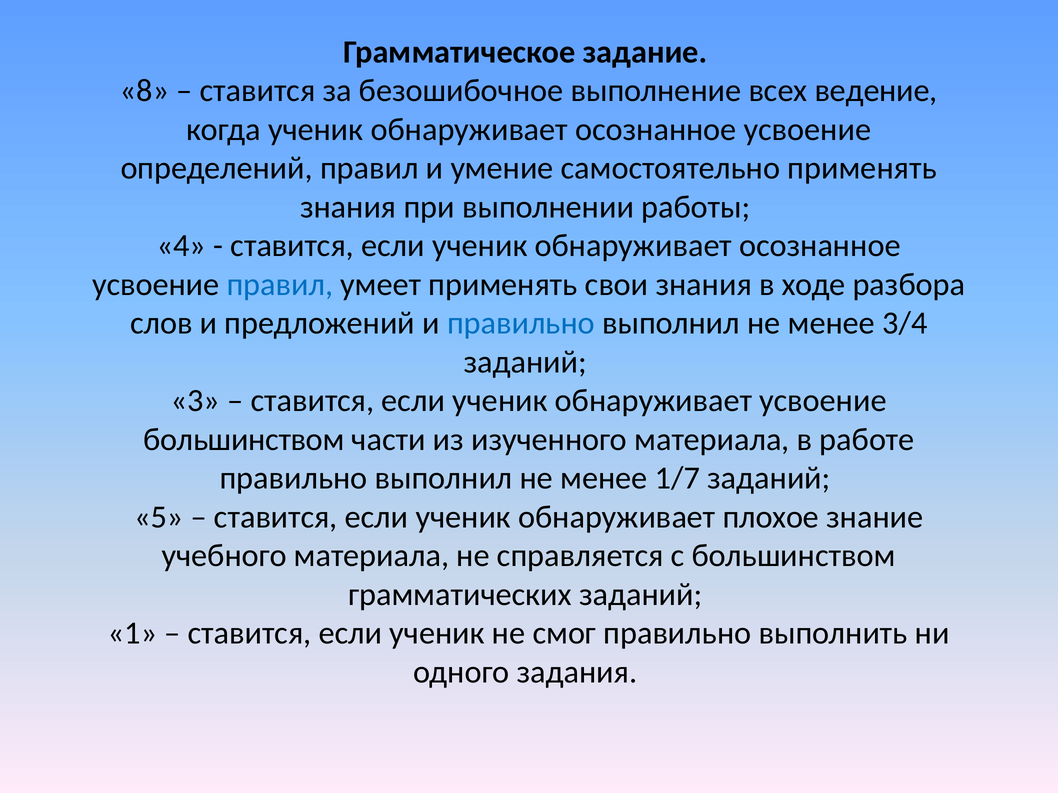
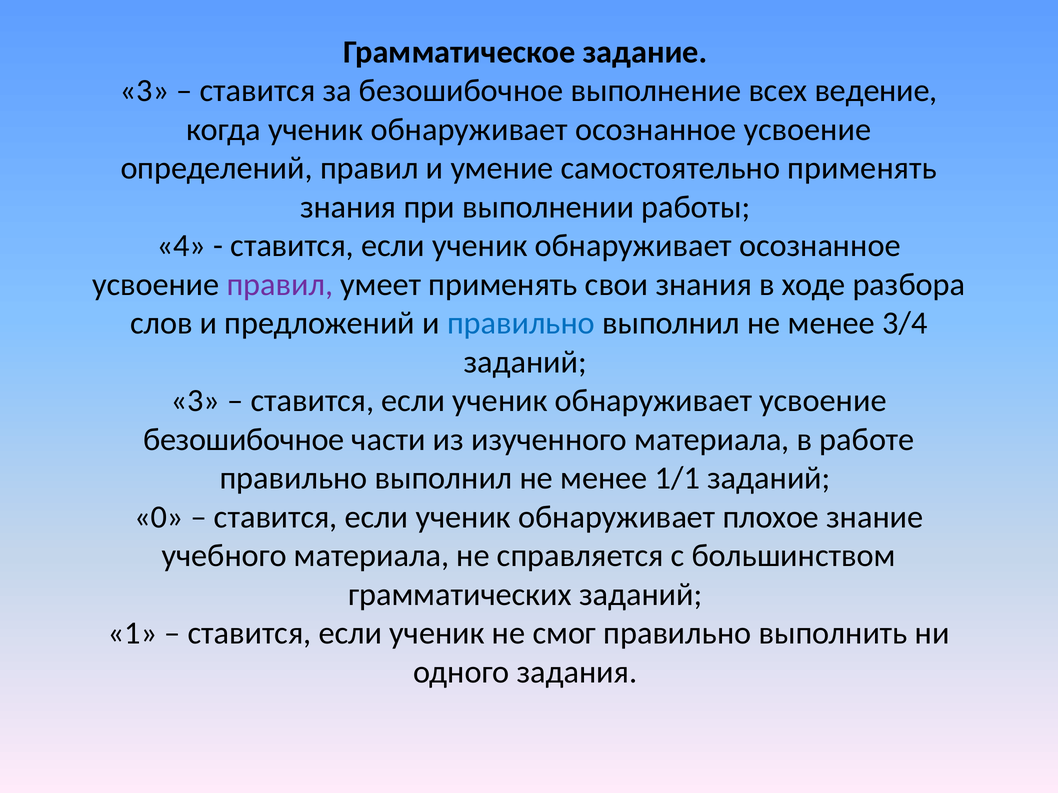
8: 8 -> 3 (145, 91)
правил colour: blue -> purple (280, 285)
большинством: большинством -> безошибочное (244, 440)
1/7: 1/7 -> 1/1 (677, 479)
5: 5 -> 0 (159, 517)
